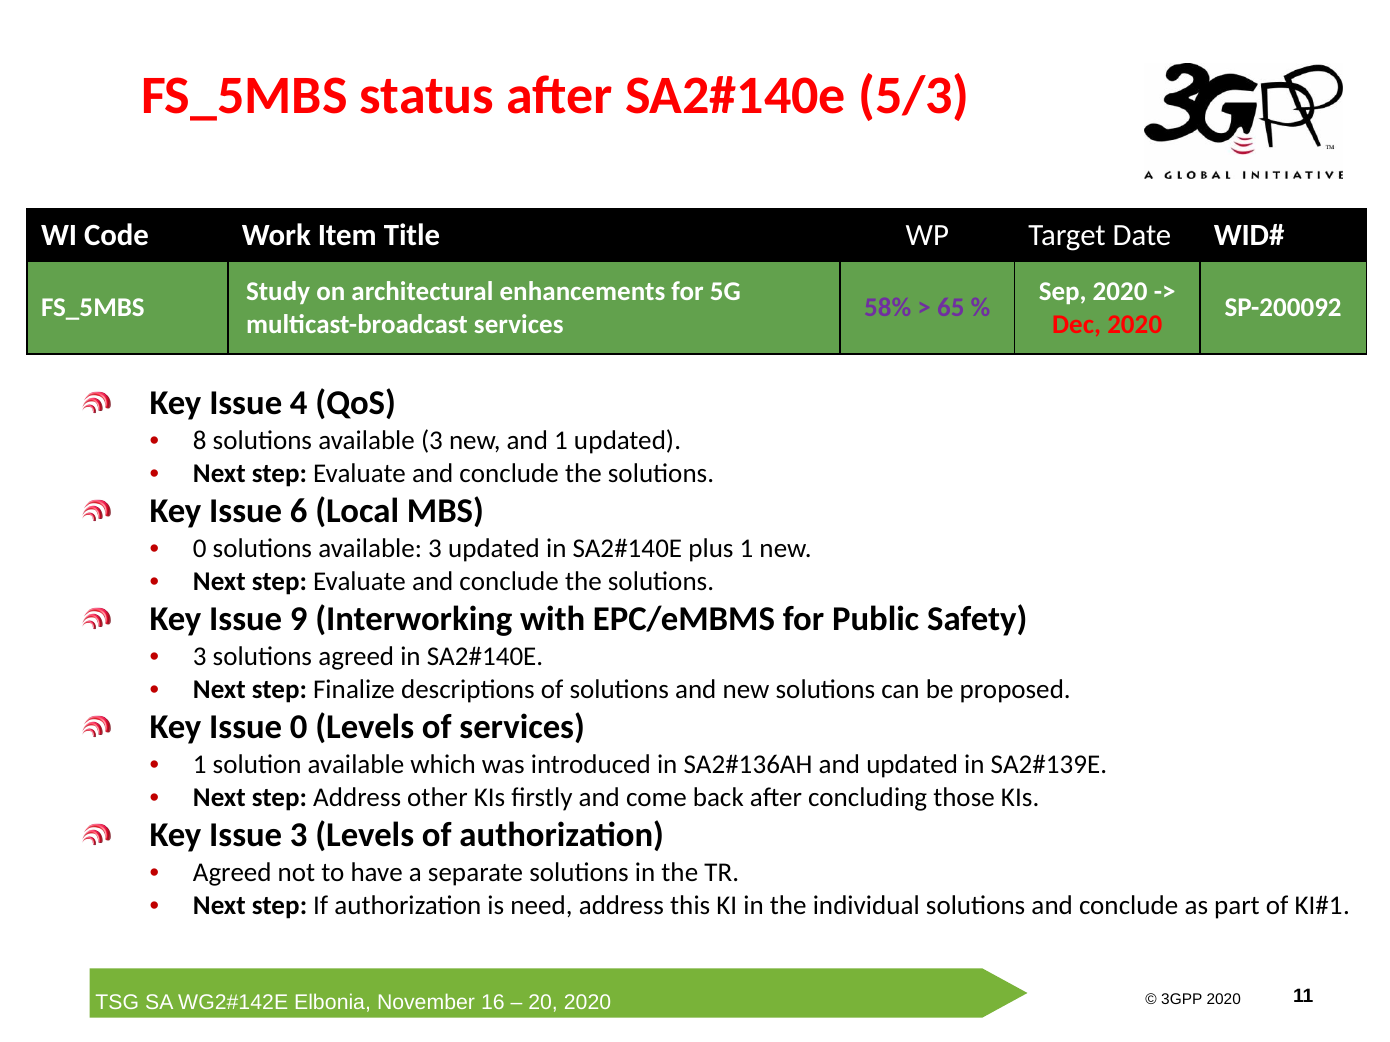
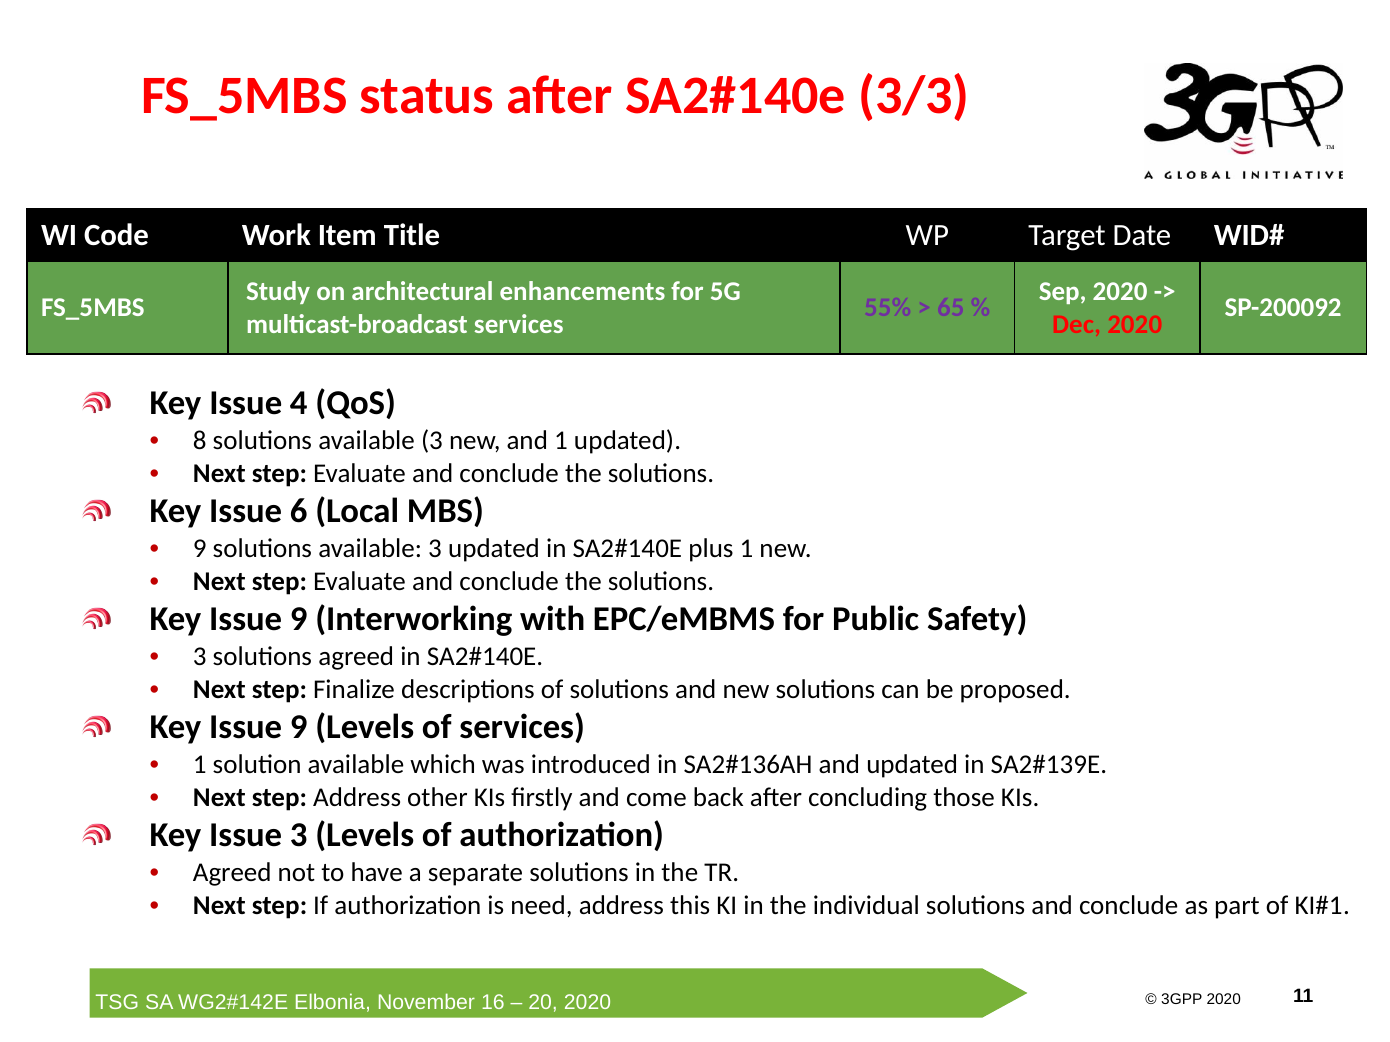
5/3: 5/3 -> 3/3 (914, 95)
58%: 58% -> 55% (888, 308)
0: 0 -> 9 (200, 549)
0: 0 -> 9 (299, 727)
